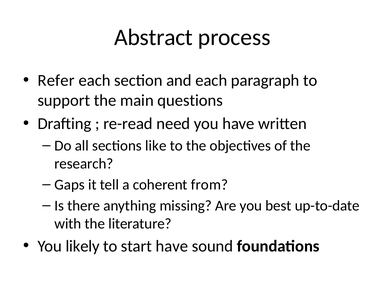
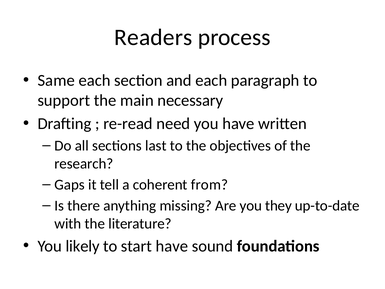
Abstract: Abstract -> Readers (153, 37)
Refer: Refer -> Same (56, 80)
questions: questions -> necessary (190, 100)
like: like -> last (156, 145)
best: best -> they (278, 205)
